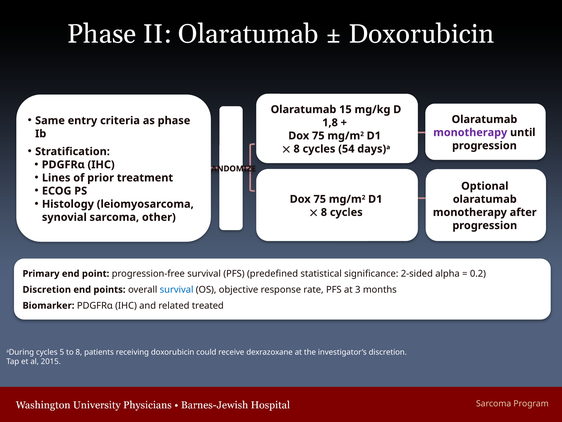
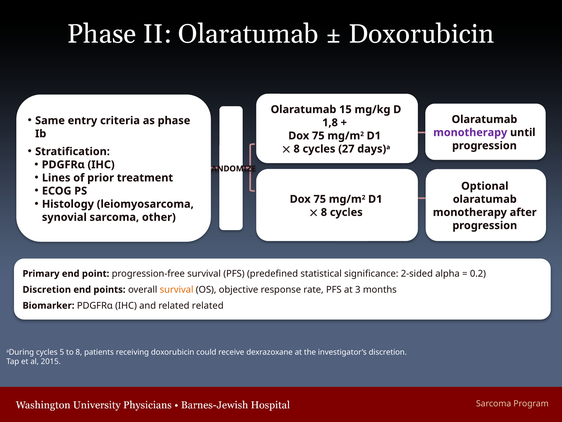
54: 54 -> 27 (346, 149)
survival colour: blue -> orange (177, 289)
related treated: treated -> related (208, 305)
